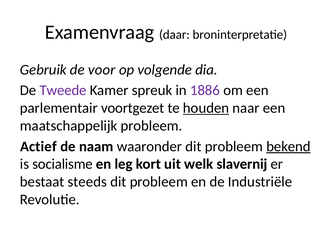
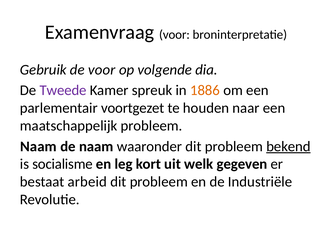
Examenvraag daar: daar -> voor (174, 35)
1886 colour: purple -> orange (205, 90)
houden underline: present -> none (206, 108)
Actief: Actief -> Naam (38, 146)
slavernij: slavernij -> gegeven (242, 164)
steeds: steeds -> arbeid (87, 182)
